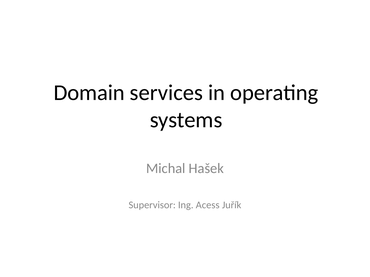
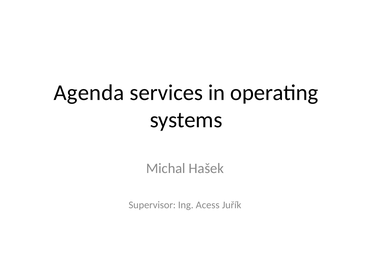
Domain: Domain -> Agenda (89, 93)
